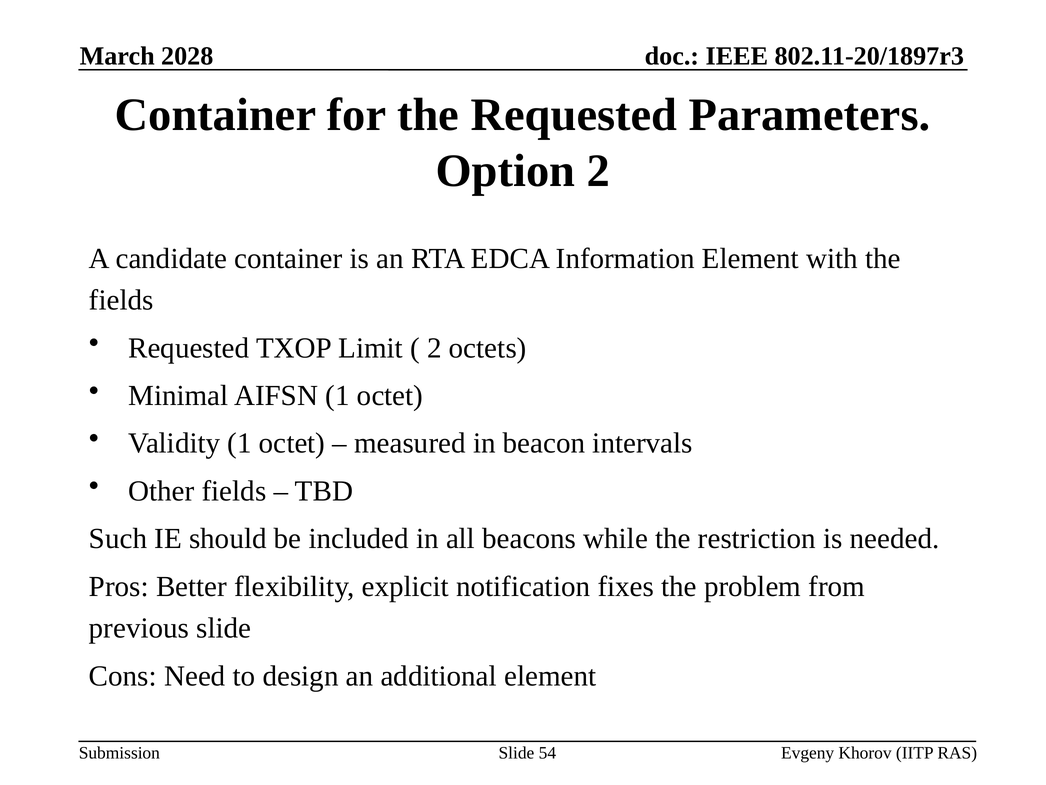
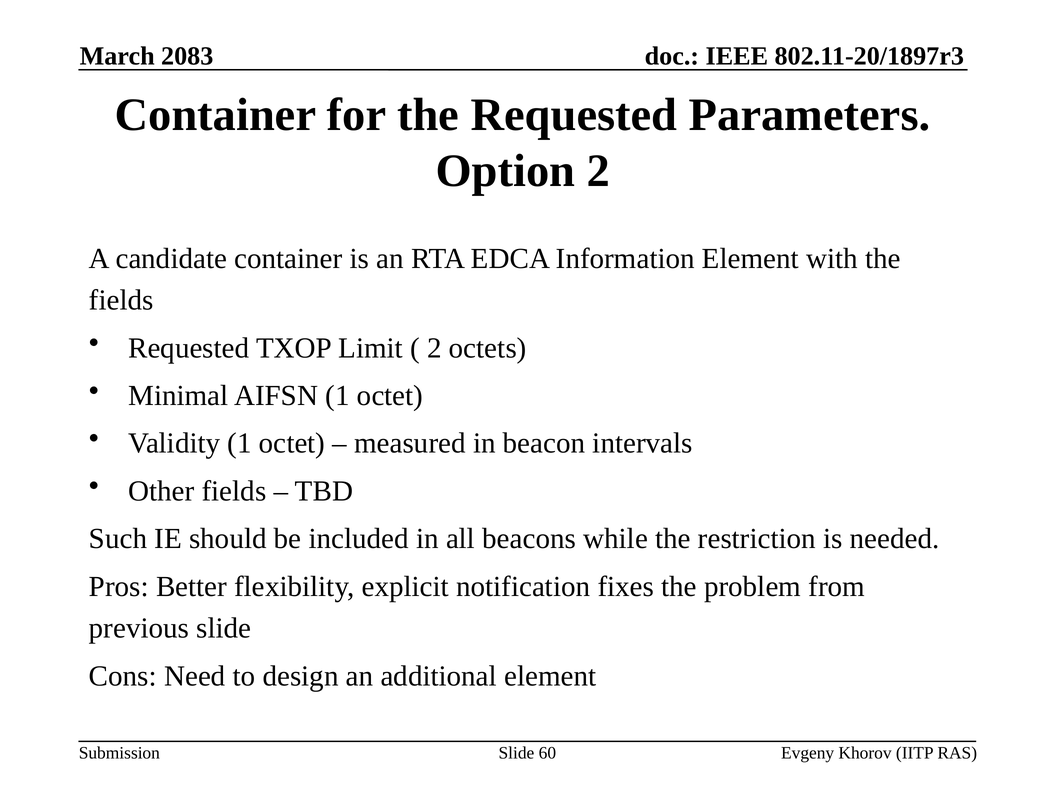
2028: 2028 -> 2083 (187, 56)
54: 54 -> 60 (547, 752)
